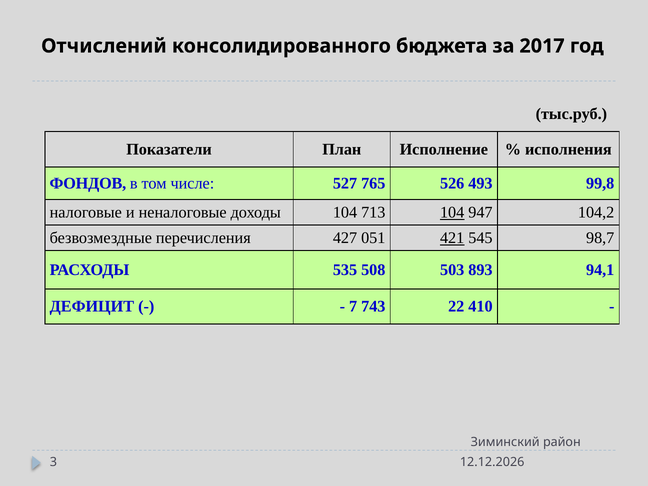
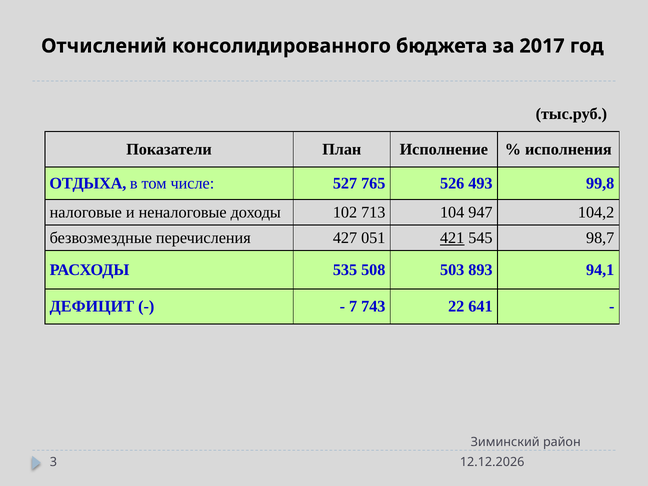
ФОНДОВ: ФОНДОВ -> ОТДЫХА (88, 183)
доходы 104: 104 -> 102 (345, 212)
104 underline: present -> none (452, 212)
410: 410 -> 641 (480, 307)
